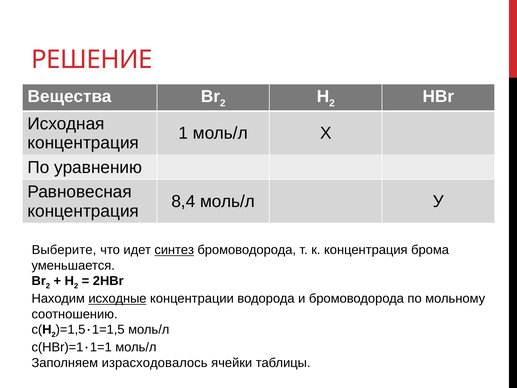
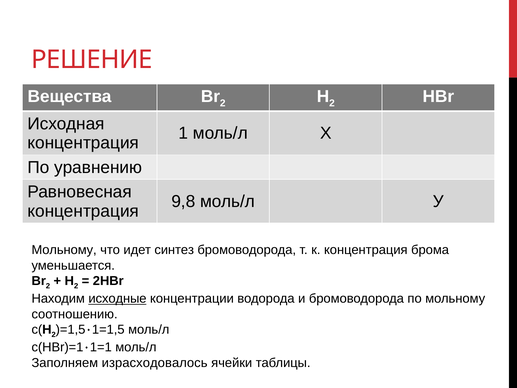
8,4: 8,4 -> 9,8 (183, 201)
Выберите: Выберите -> Мольному (64, 250)
синтез underline: present -> none (174, 250)
